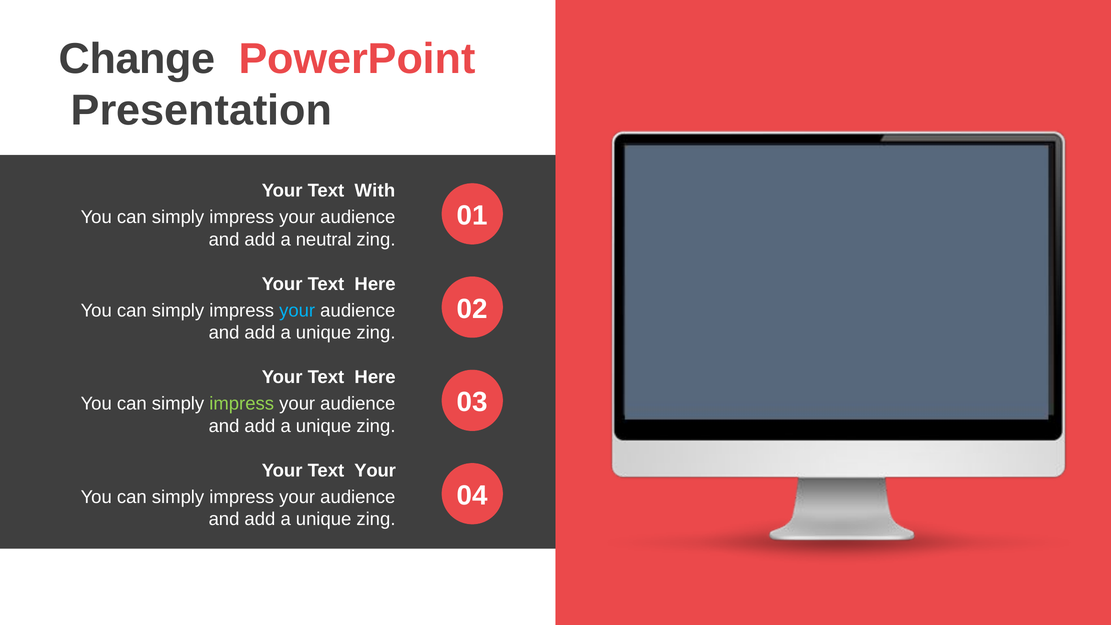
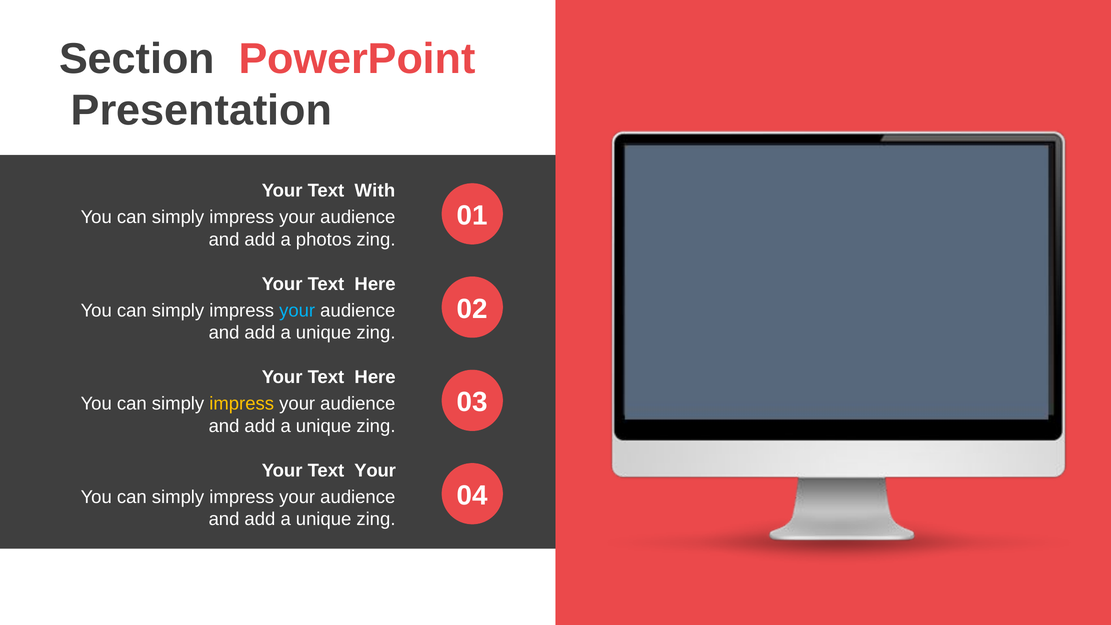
Change: Change -> Section (137, 59)
neutral: neutral -> photos (324, 239)
impress colour: light green -> yellow (242, 404)
